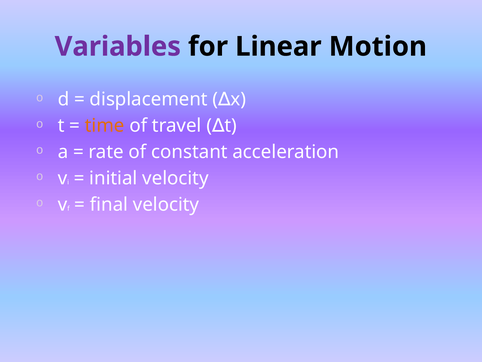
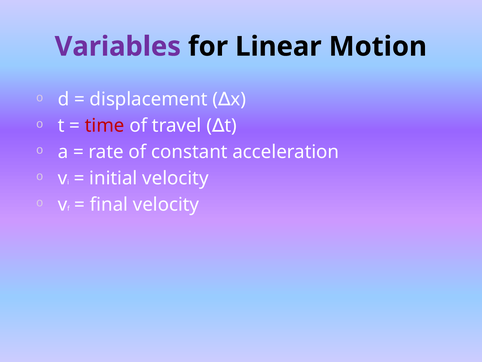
time colour: orange -> red (105, 126)
